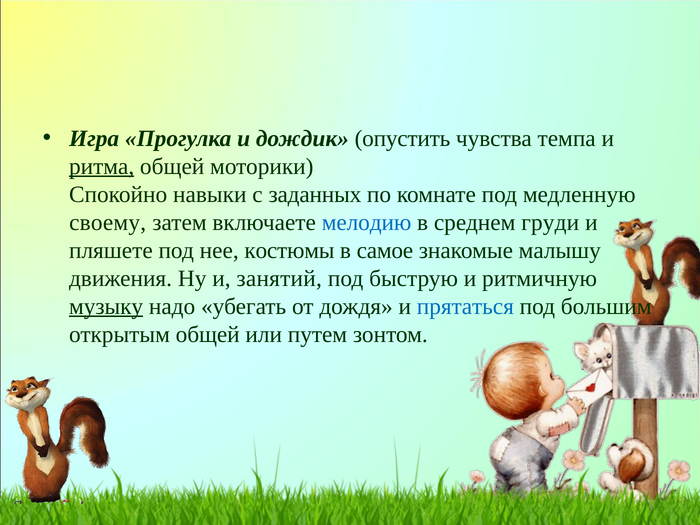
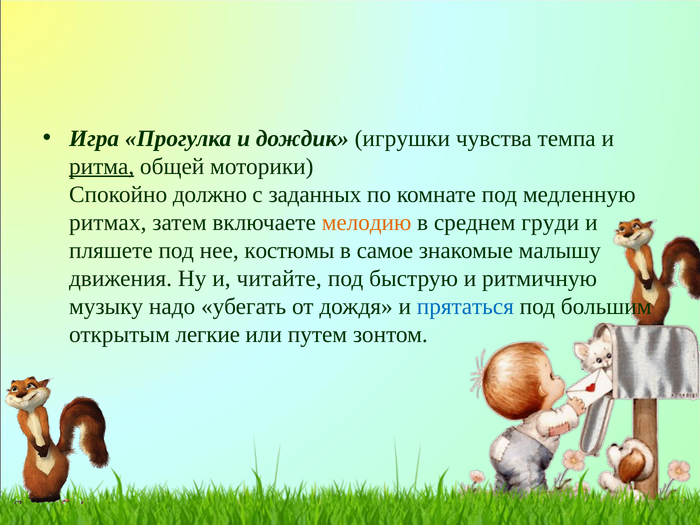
опустить: опустить -> игрушки (402, 138)
навыки: навыки -> должно (210, 194)
своему: своему -> ритмах (108, 222)
мелодию colour: blue -> orange (367, 222)
занятий: занятий -> читайте (279, 278)
музыку underline: present -> none (106, 306)
открытым общей: общей -> легкие (208, 334)
